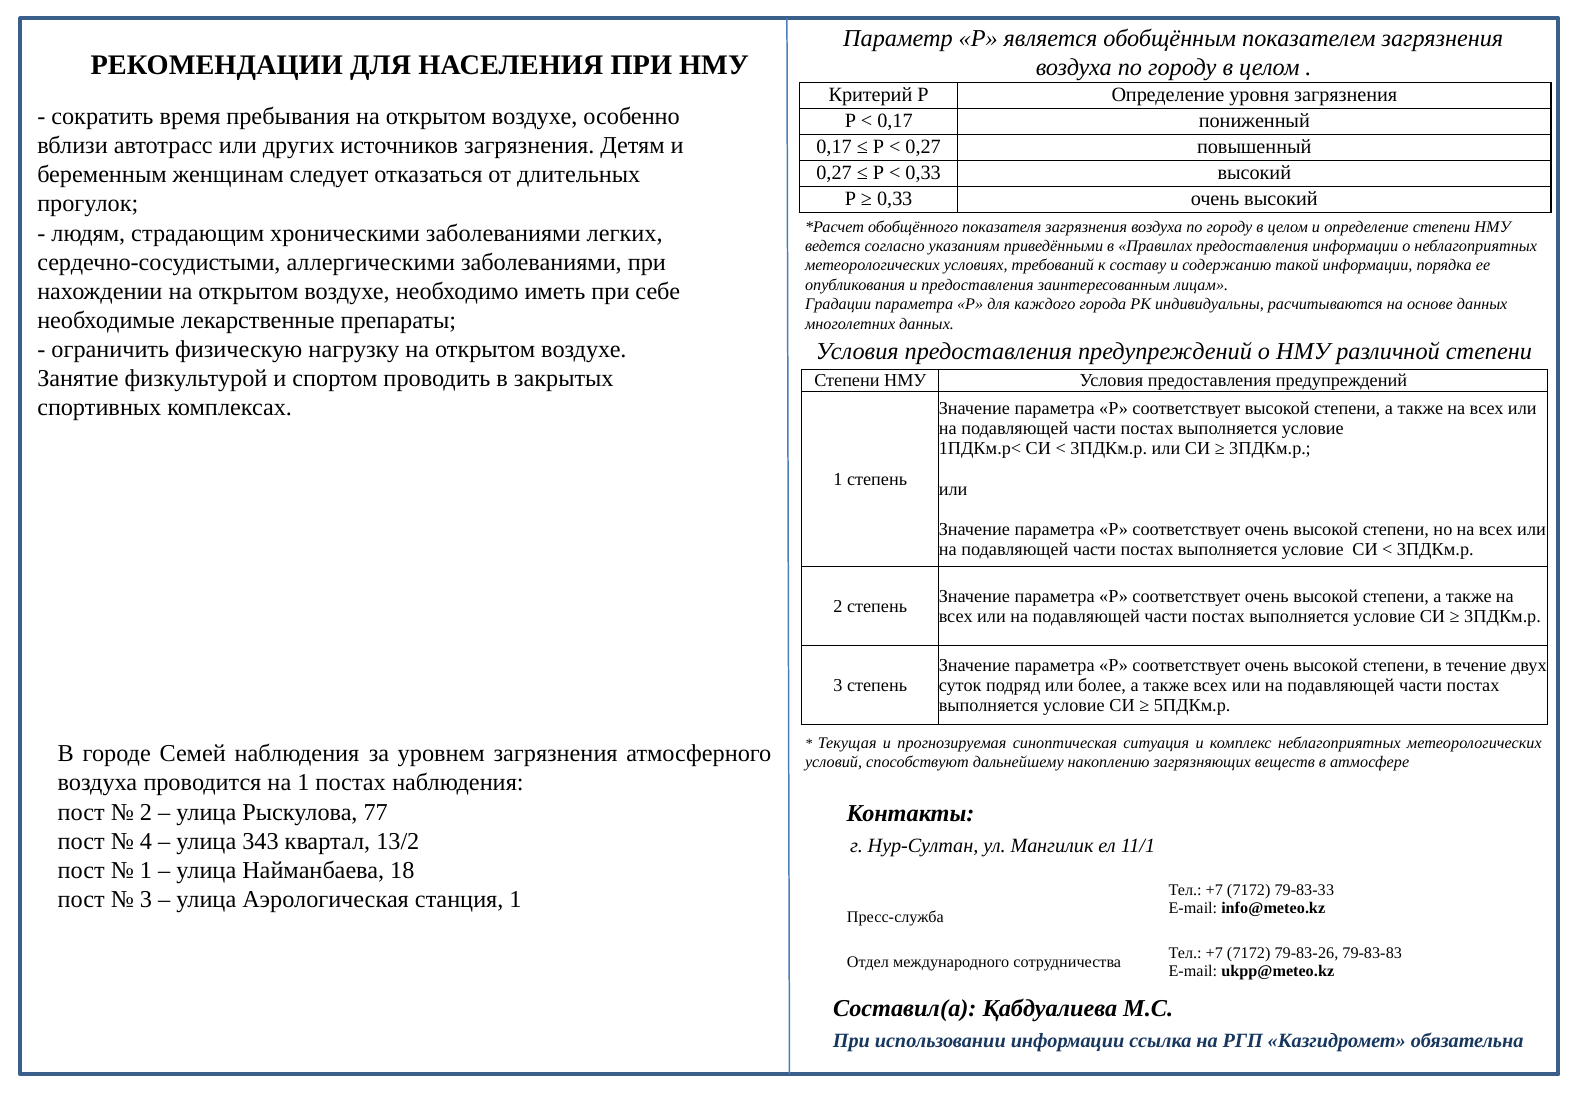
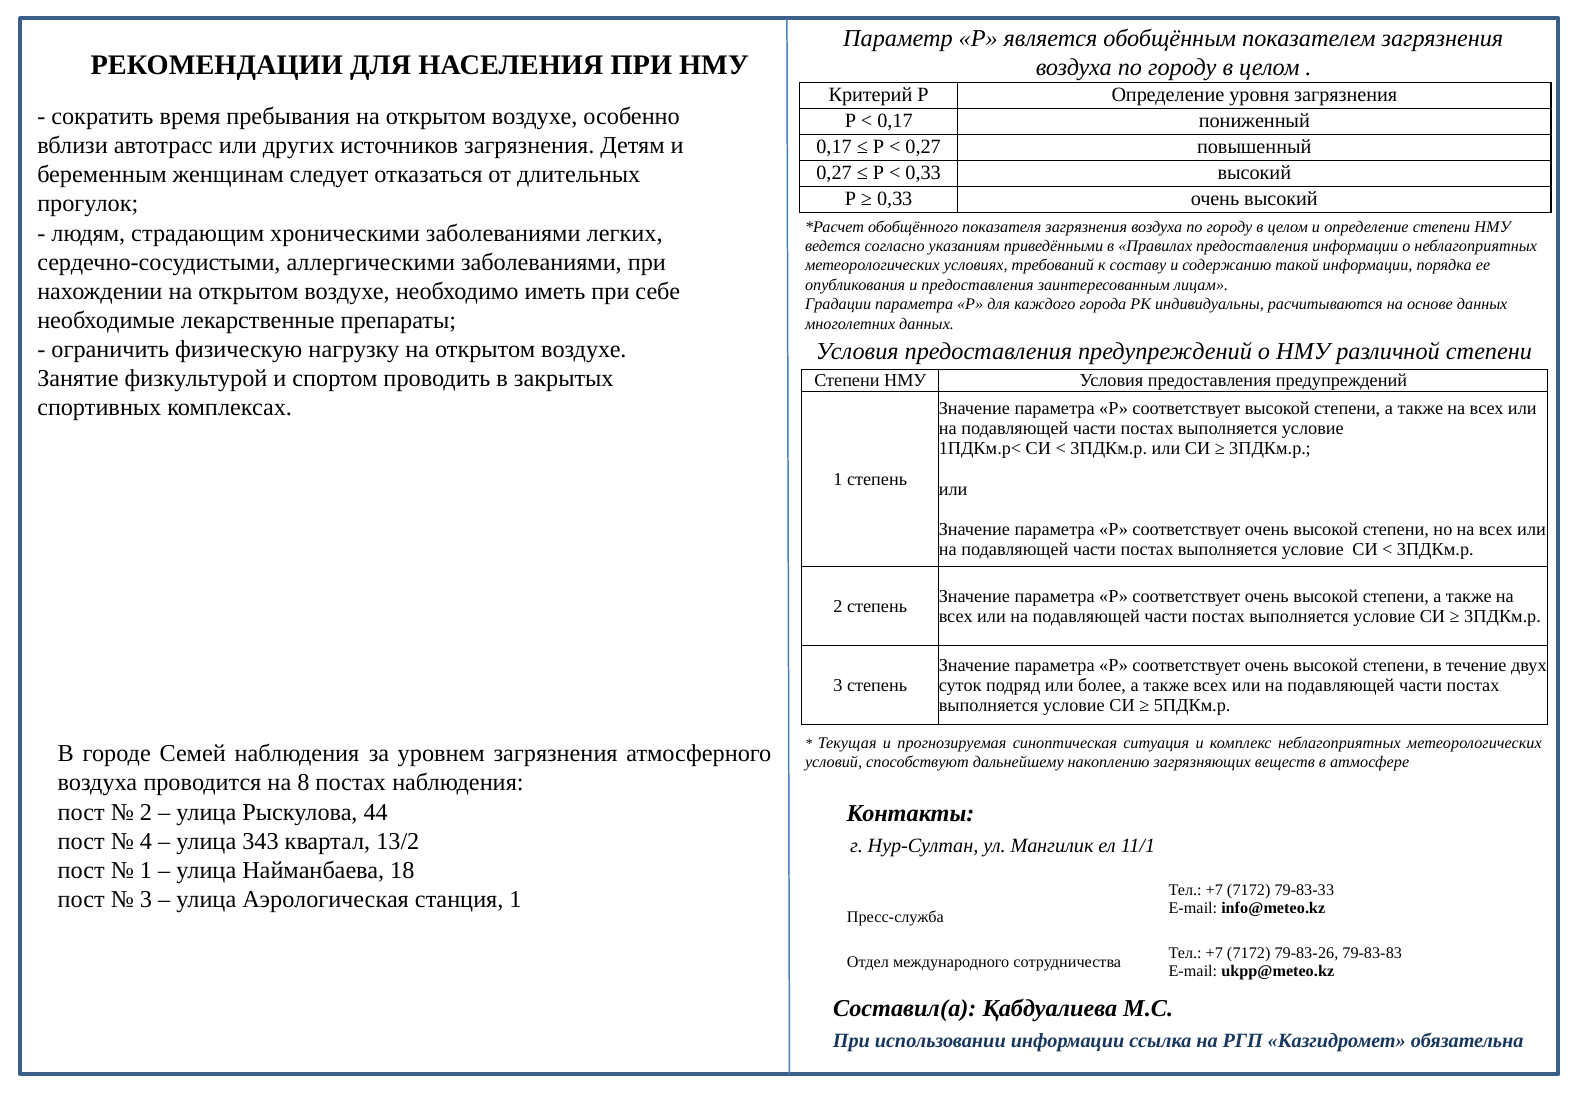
на 1: 1 -> 8 (303, 783)
77: 77 -> 44 (376, 812)
